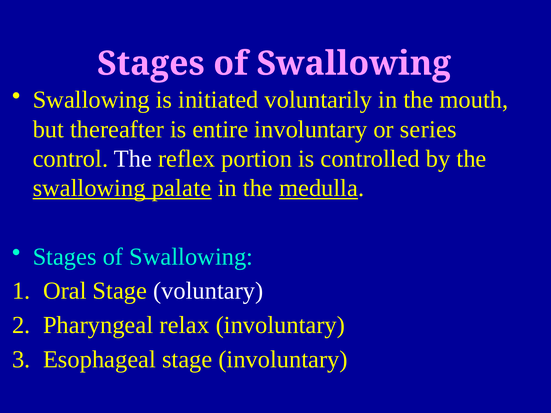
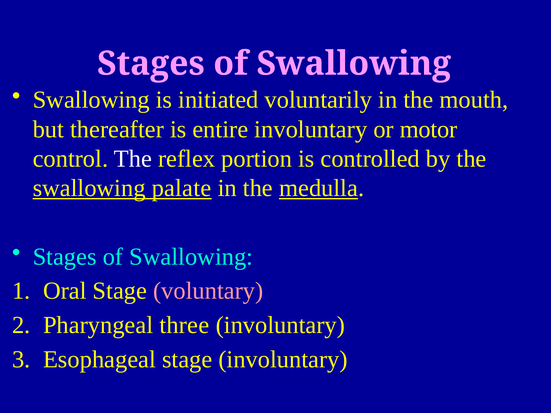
series: series -> motor (429, 129)
voluntary colour: white -> pink (208, 291)
relax: relax -> three (184, 325)
